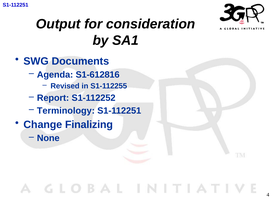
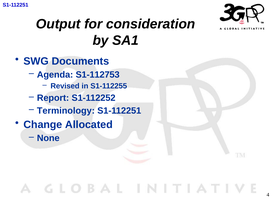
S1-612816: S1-612816 -> S1-112753 (98, 75)
Finalizing: Finalizing -> Allocated (89, 125)
